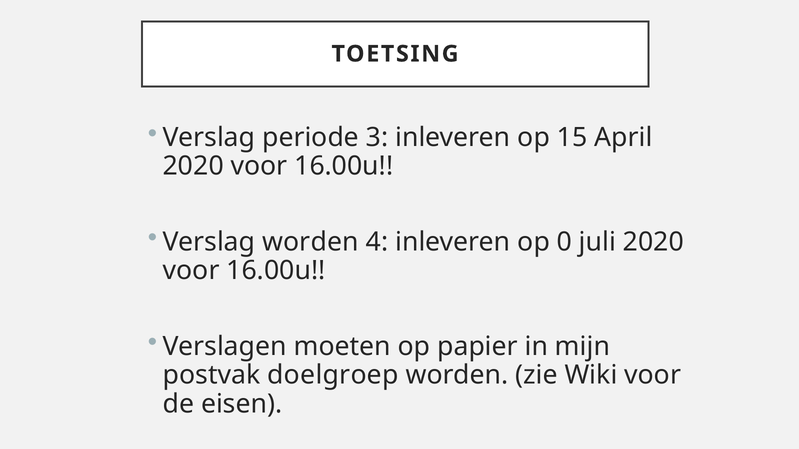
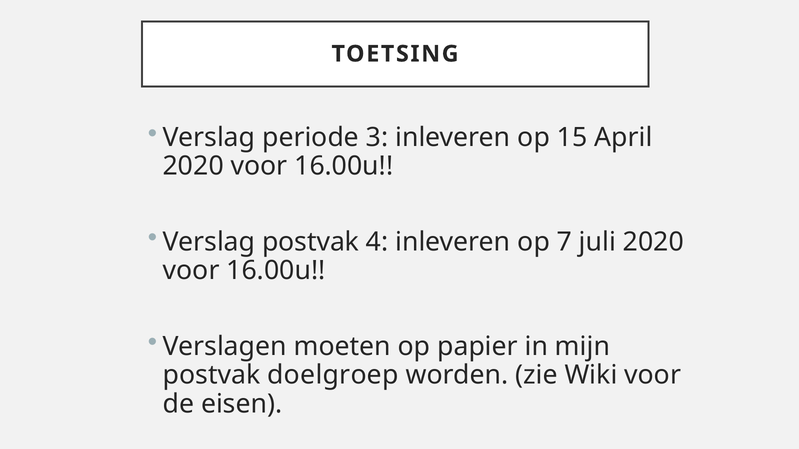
Verslag worden: worden -> postvak (311, 242)
0: 0 -> 7 (564, 242)
